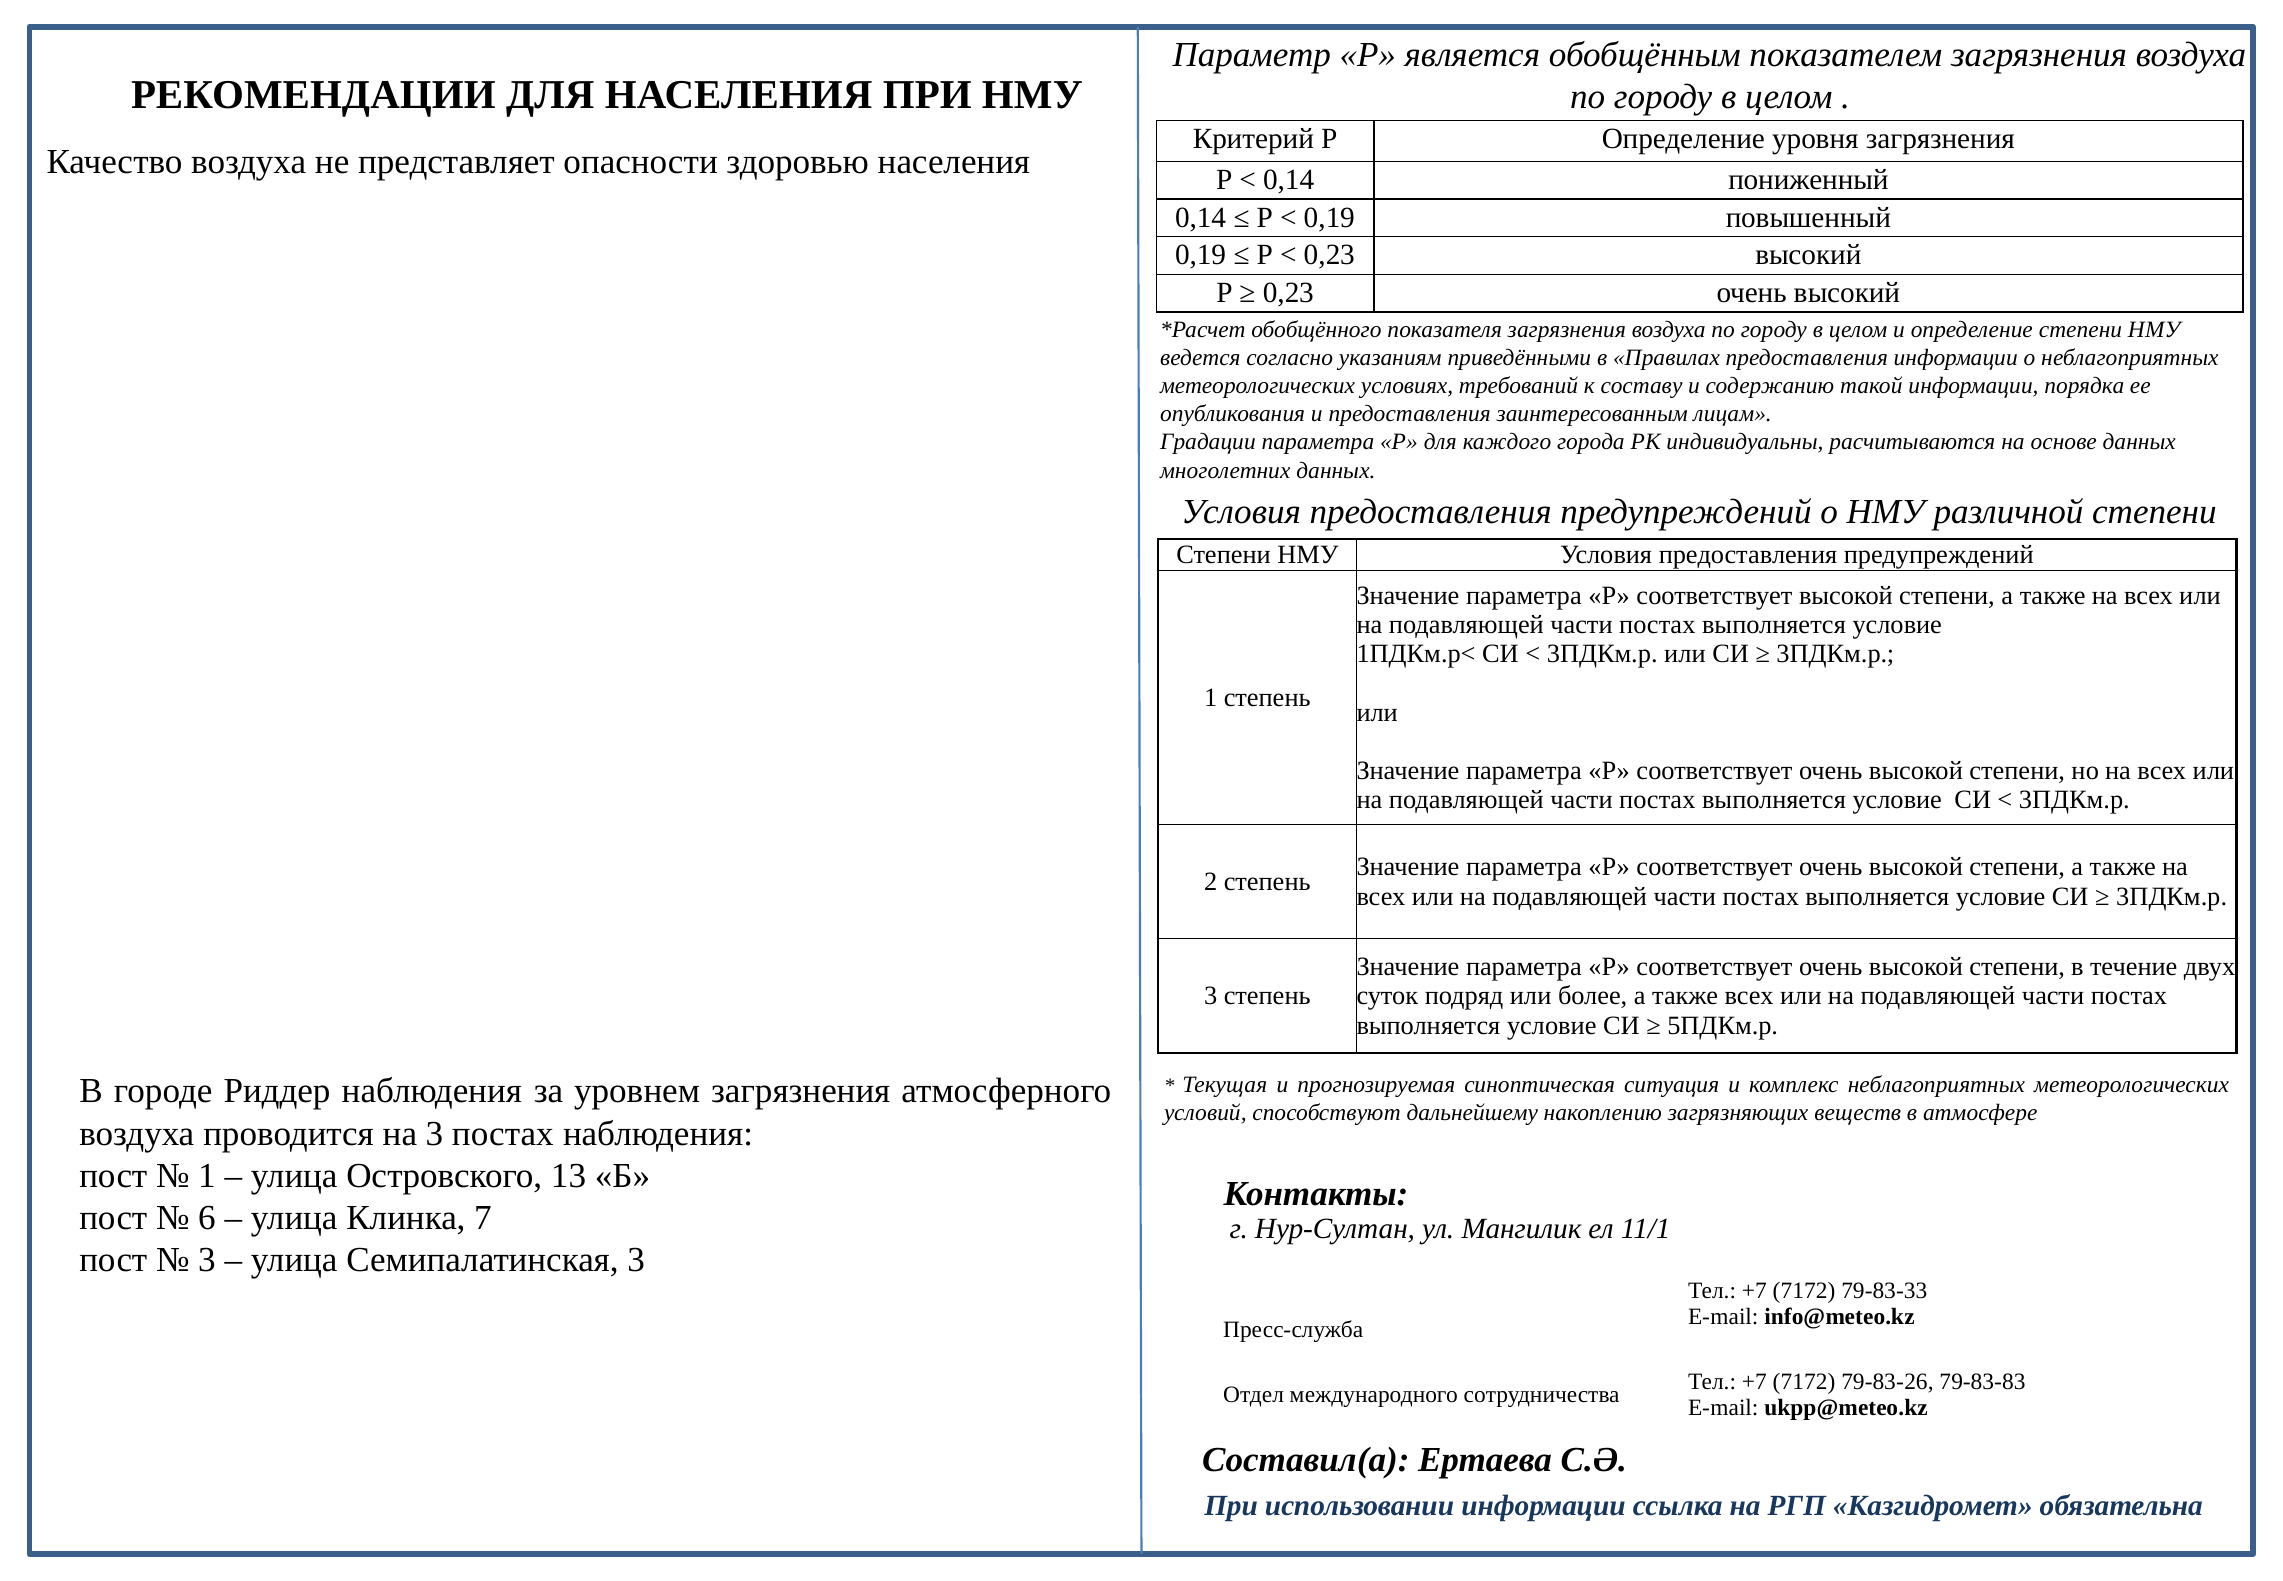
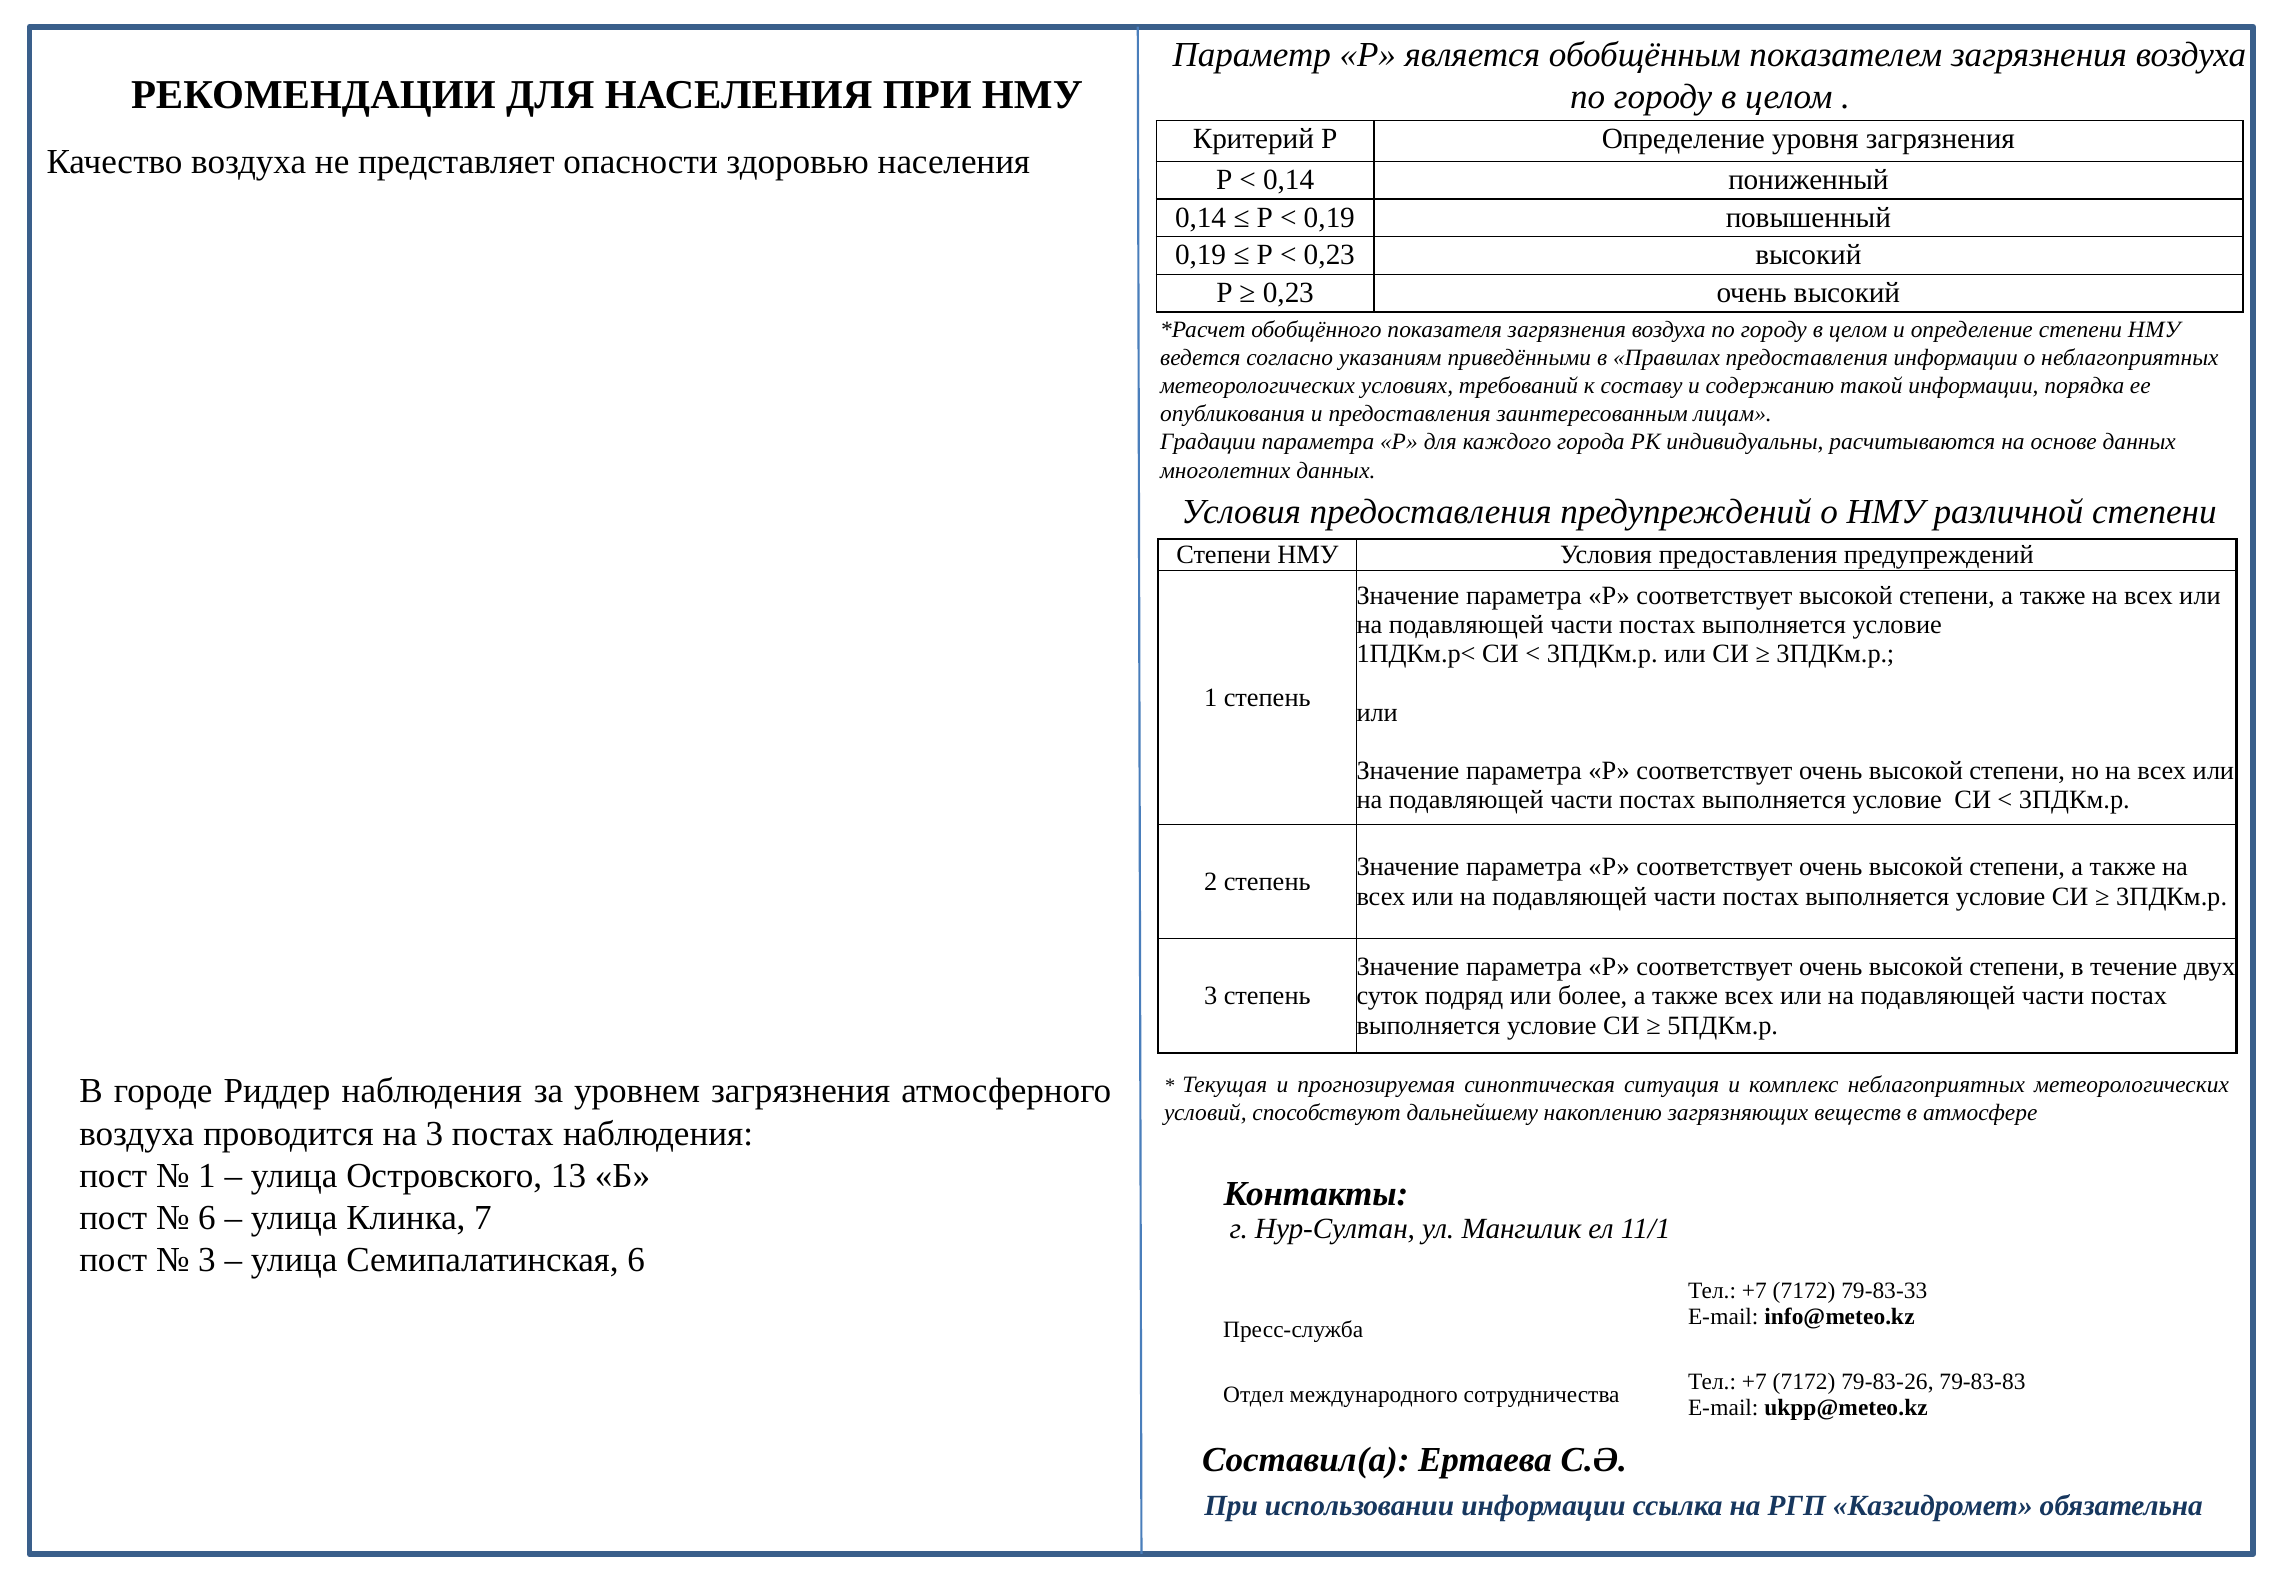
Семипалатинская 3: 3 -> 6 (636, 1260)
